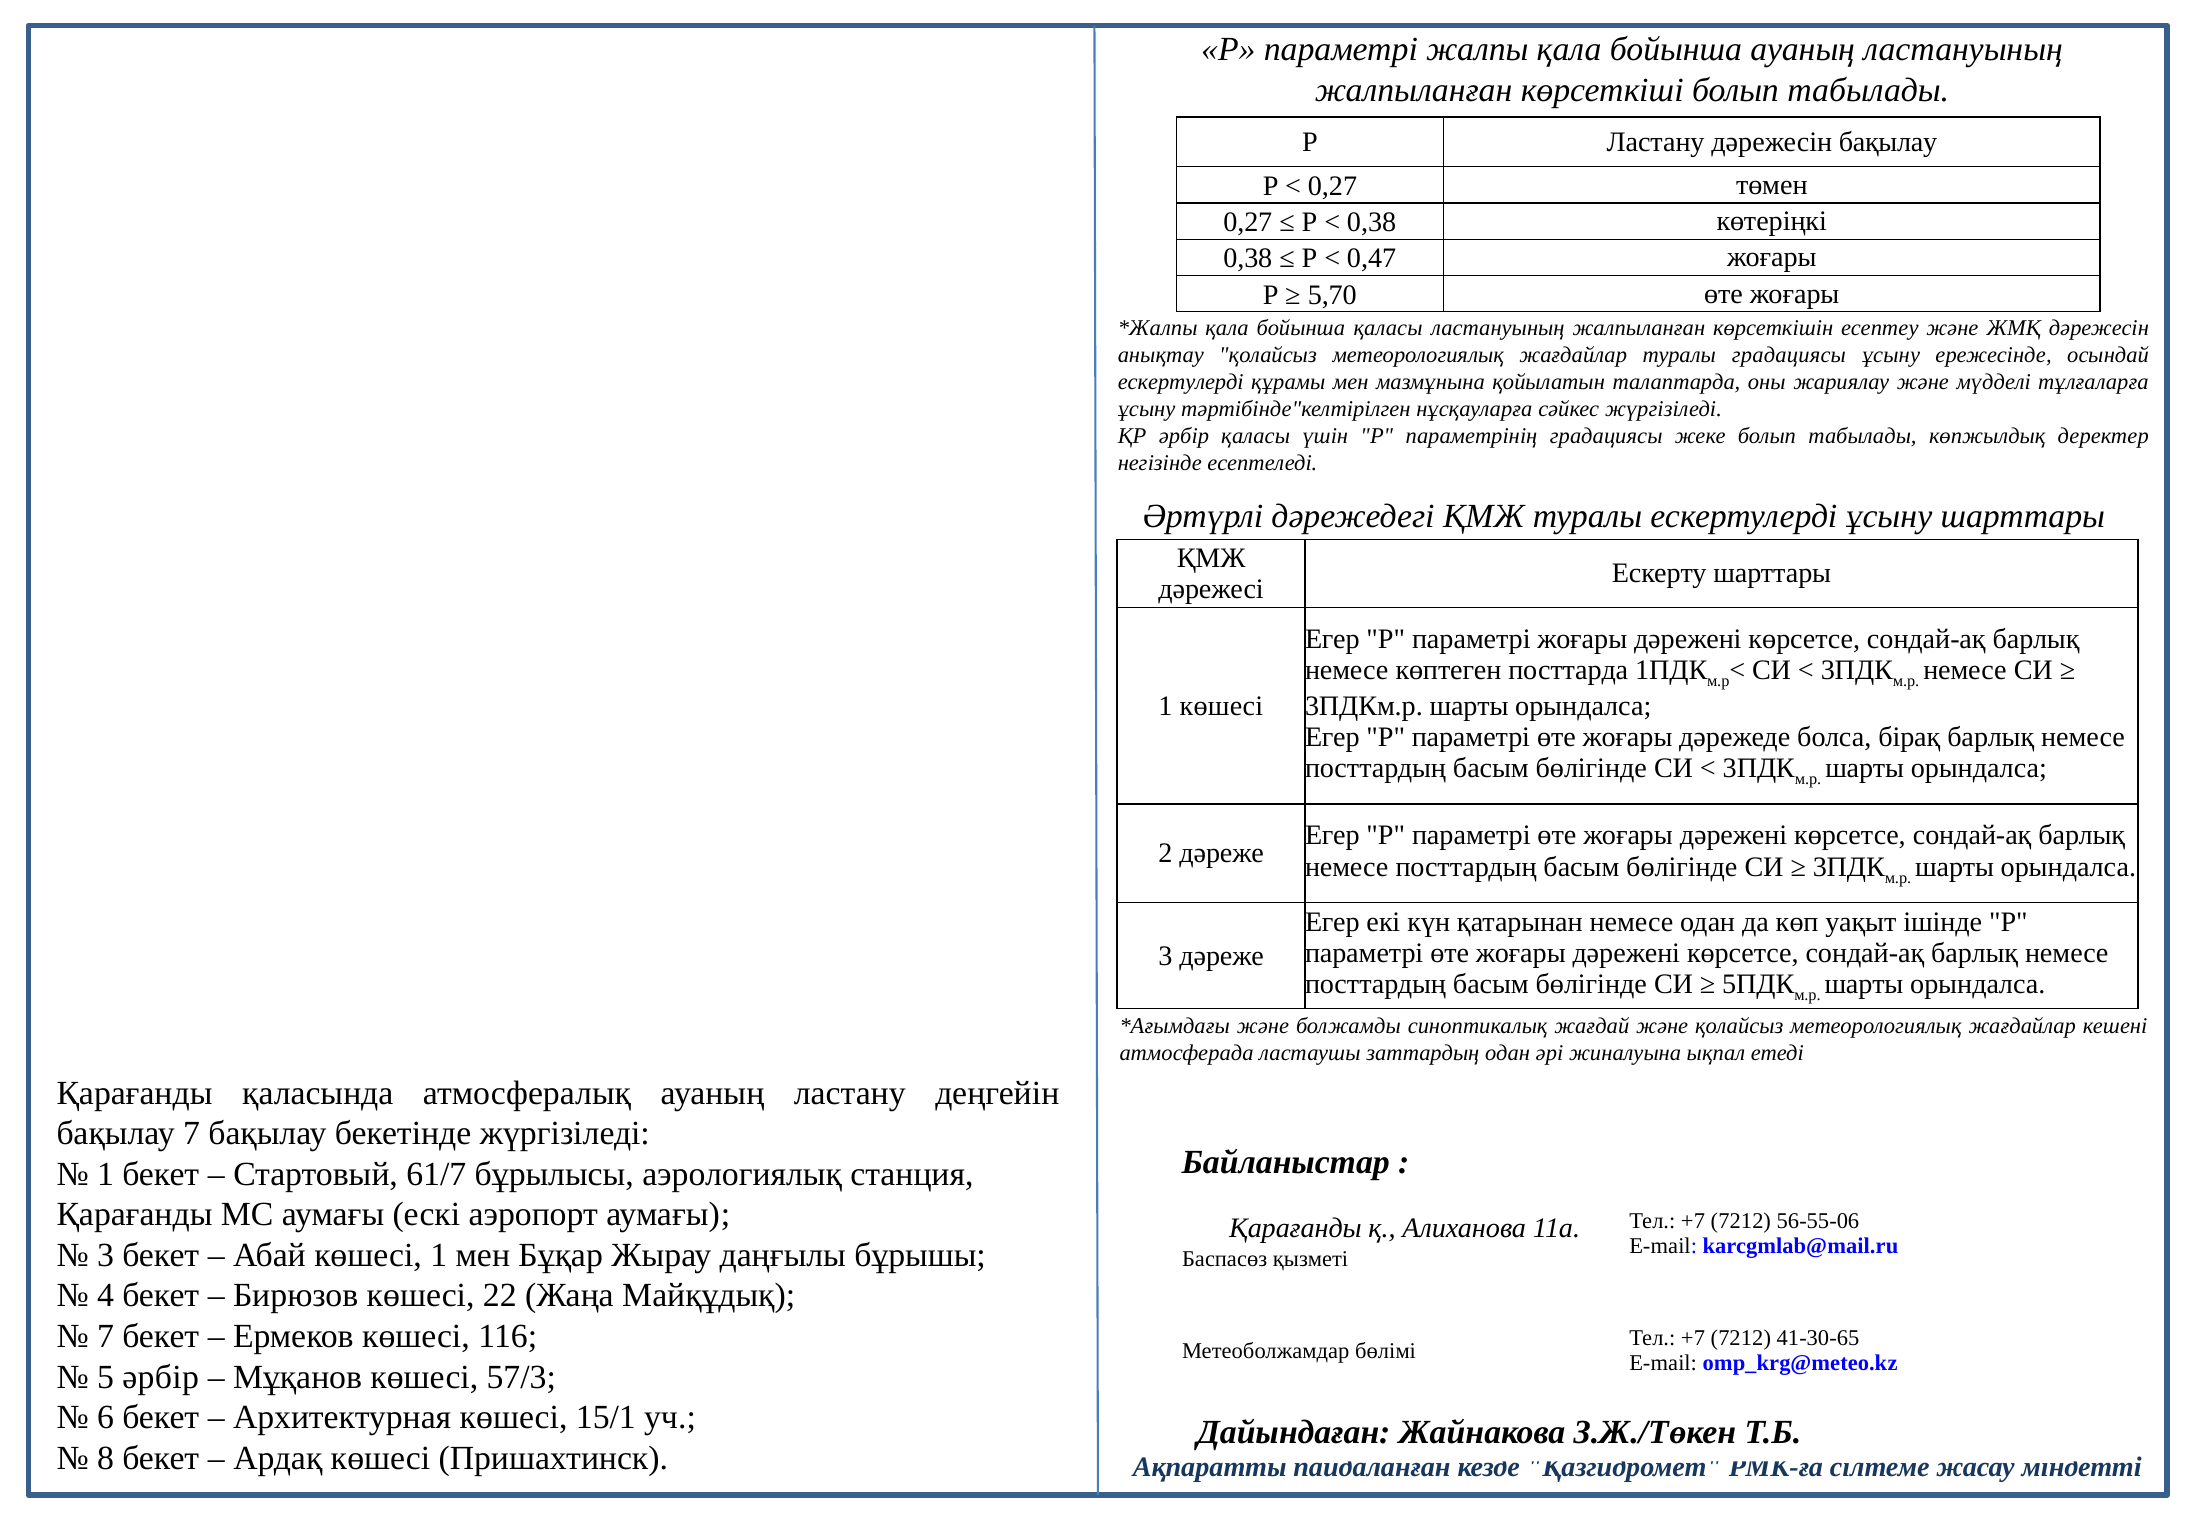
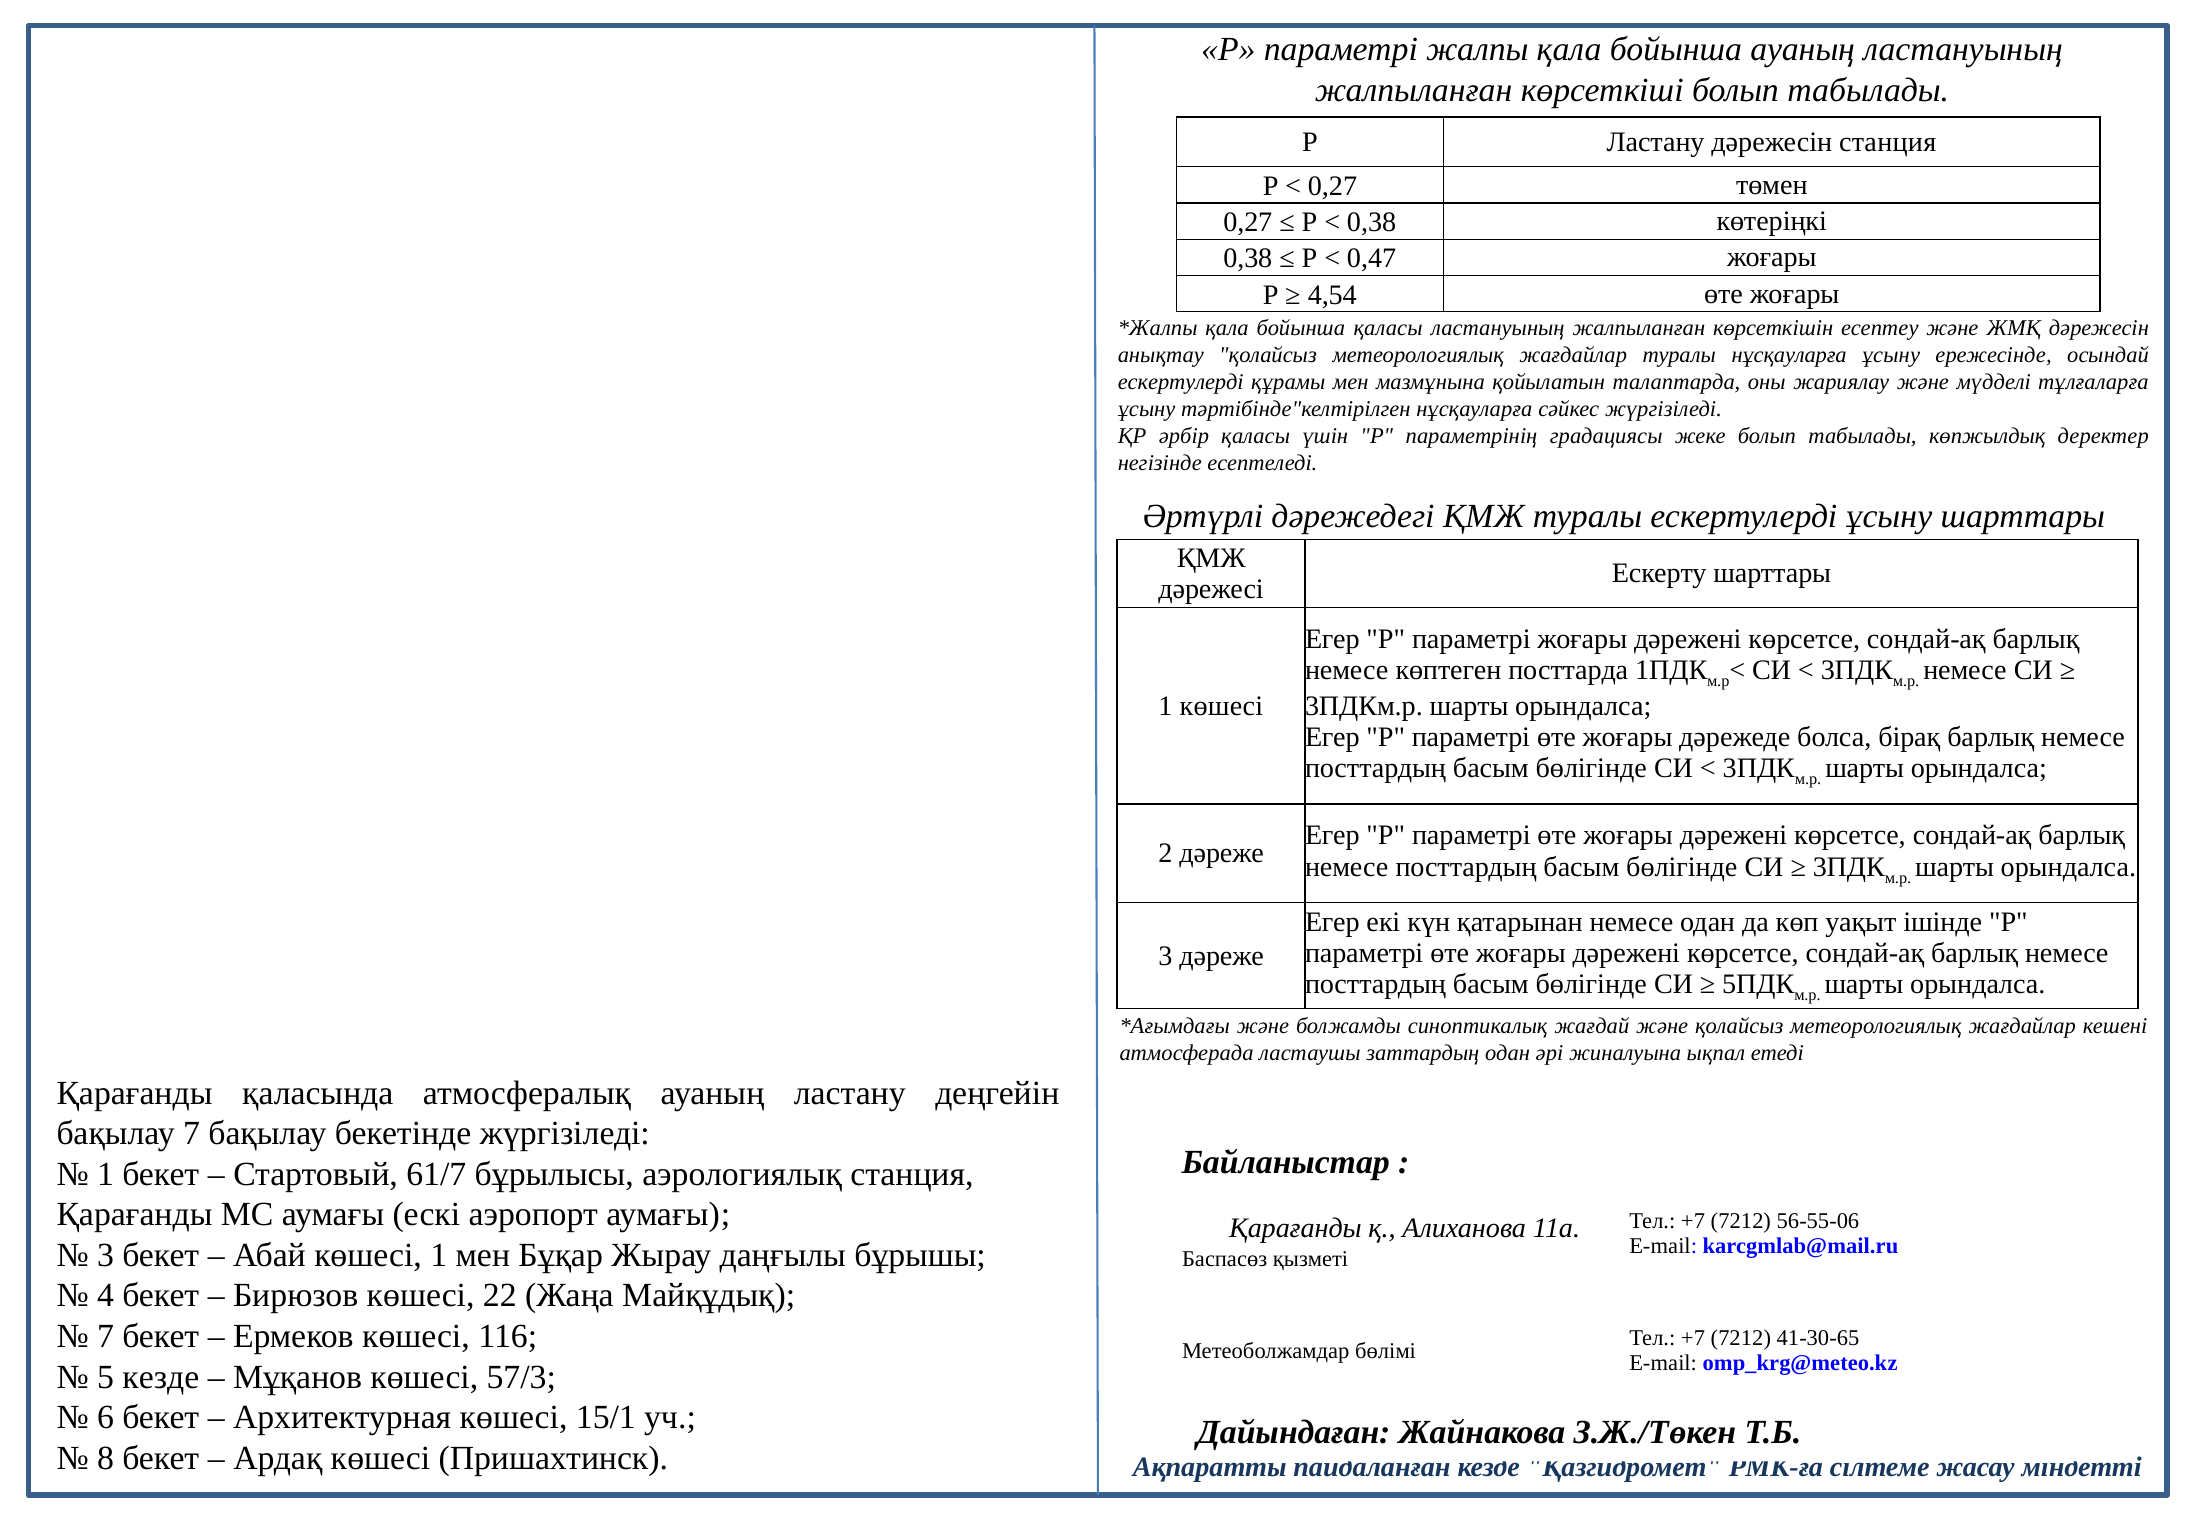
дәрежесін бақылау: бақылау -> станция (1888, 142)
5,70: 5,70 -> 4,54 (1332, 295)
туралы градациясы: градациясы -> нұсқауларға (1789, 355)
5 әрбір: әрбір -> кезде (161, 1376)
